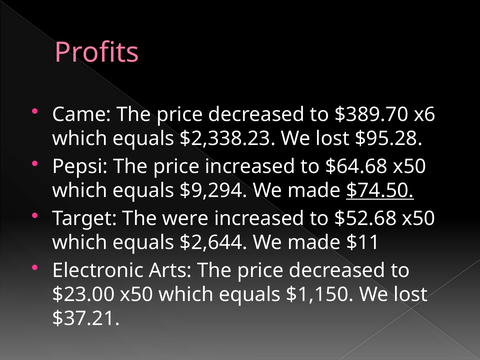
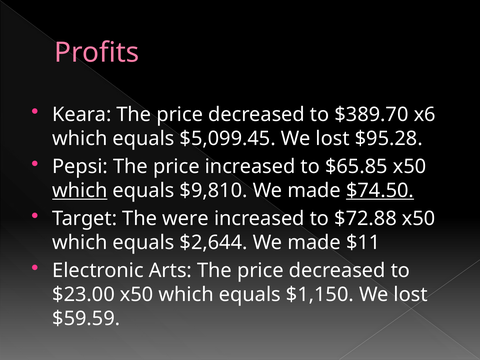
Came: Came -> Keara (82, 115)
$2,338.23: $2,338.23 -> $5,099.45 (228, 139)
$64.68: $64.68 -> $65.85 (356, 167)
which underline: none -> present (80, 191)
$9,294: $9,294 -> $9,810 (214, 191)
$52.68: $52.68 -> $72.88 (366, 219)
$37.21: $37.21 -> $59.59 (86, 319)
